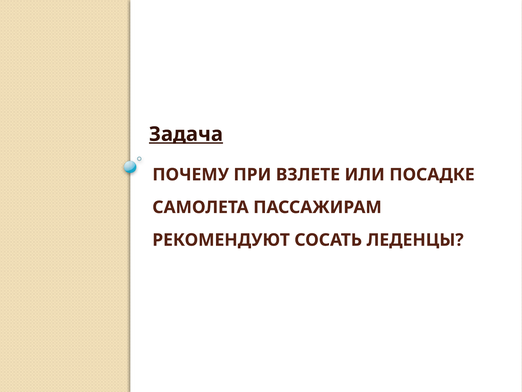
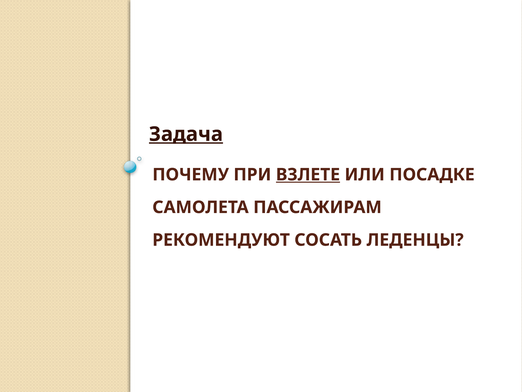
ВЗЛЕТЕ underline: none -> present (308, 174)
